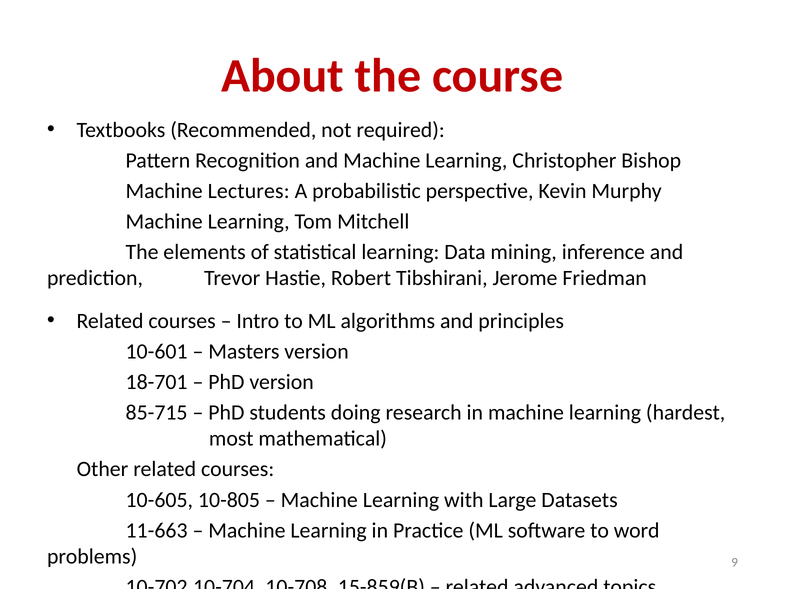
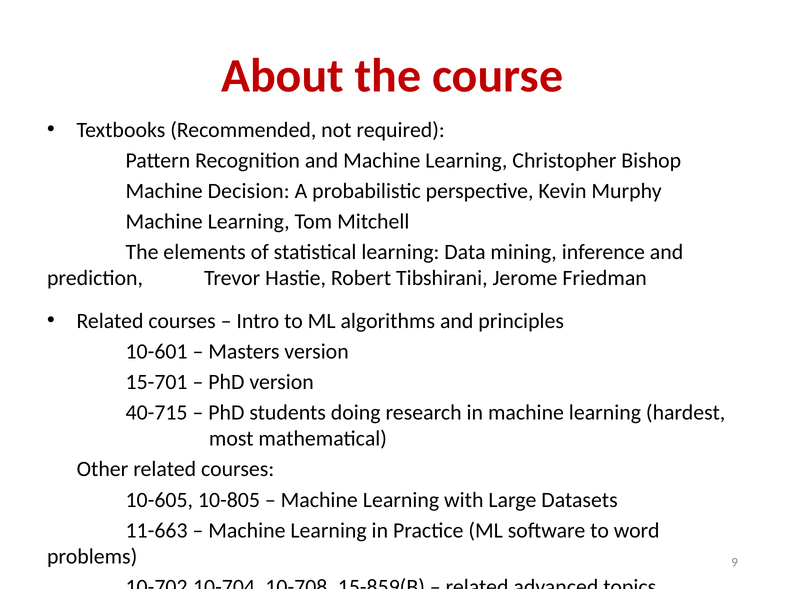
Lectures: Lectures -> Decision (249, 191)
18-701: 18-701 -> 15-701 (157, 382)
85-715: 85-715 -> 40-715 (157, 412)
